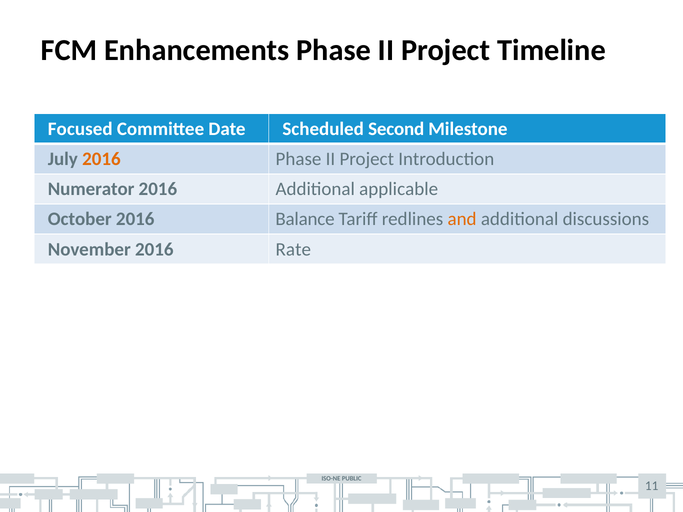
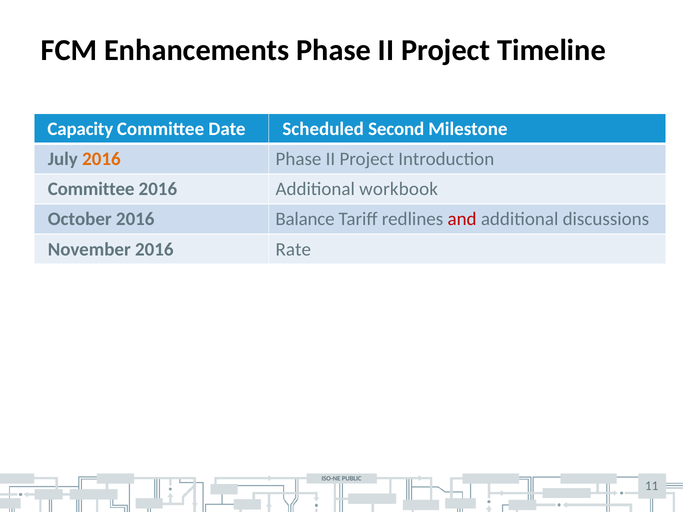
Focused: Focused -> Capacity (80, 129)
Numerator: Numerator -> Committee (91, 189)
applicable: applicable -> workbook (399, 189)
and colour: orange -> red (462, 219)
